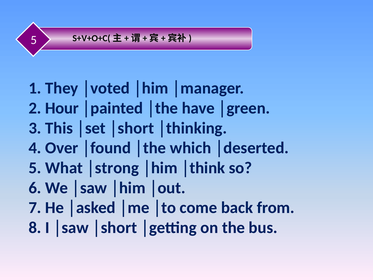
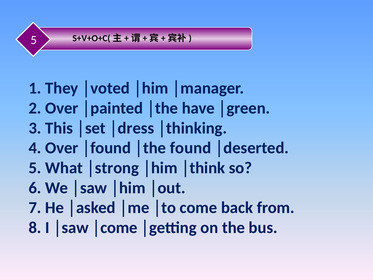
2 Hour: Hour -> Over (62, 108)
│set │short: │short -> │dress (132, 128)
which: which -> found (191, 148)
│saw │short: │short -> │come (115, 227)
